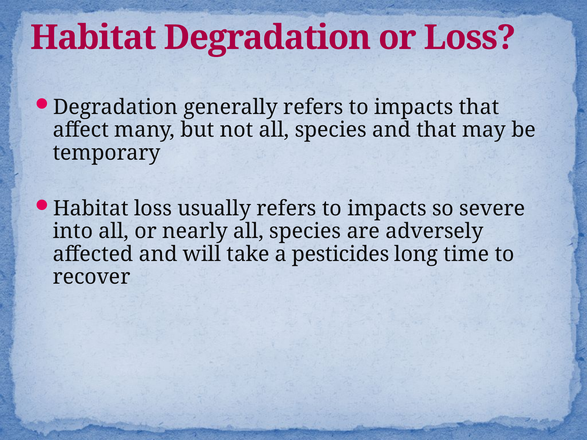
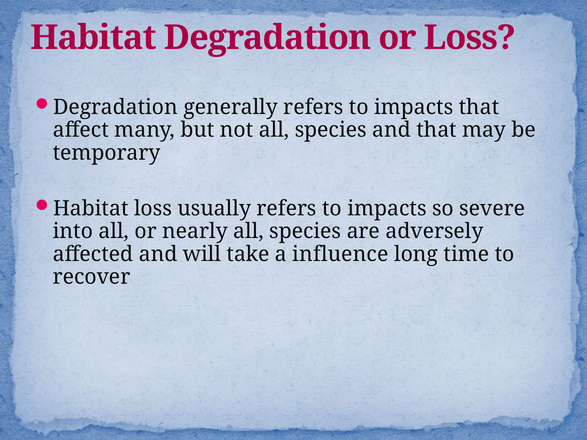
pesticides: pesticides -> influence (340, 254)
